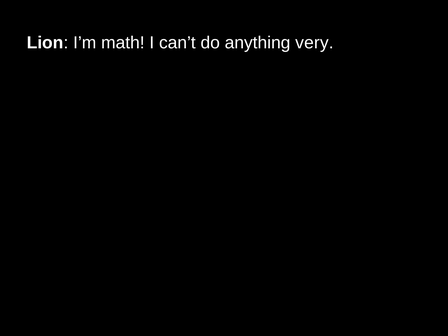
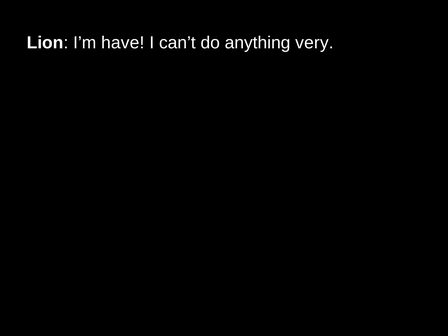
math: math -> have (123, 43)
